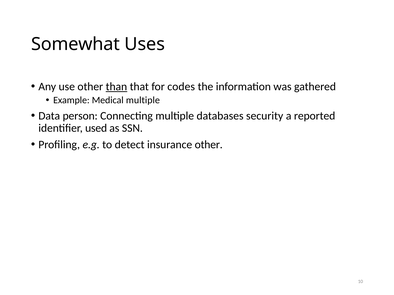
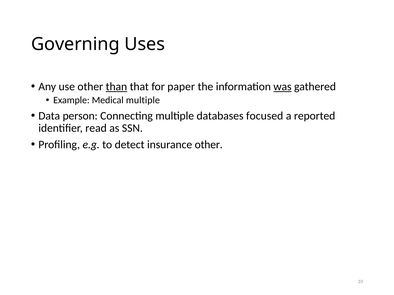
Somewhat: Somewhat -> Governing (75, 44)
codes: codes -> paper (181, 87)
was underline: none -> present (282, 87)
security: security -> focused (265, 116)
used: used -> read (96, 128)
